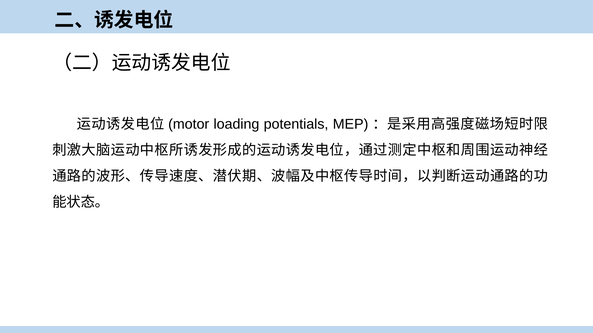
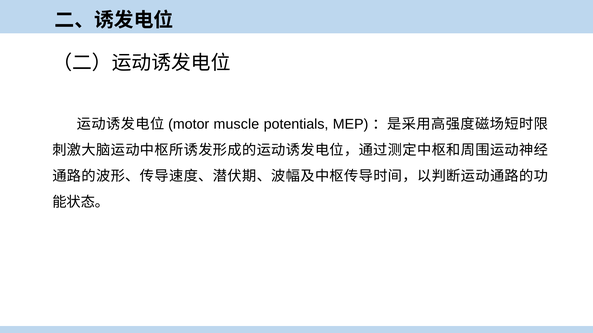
loading: loading -> muscle (236, 124)
